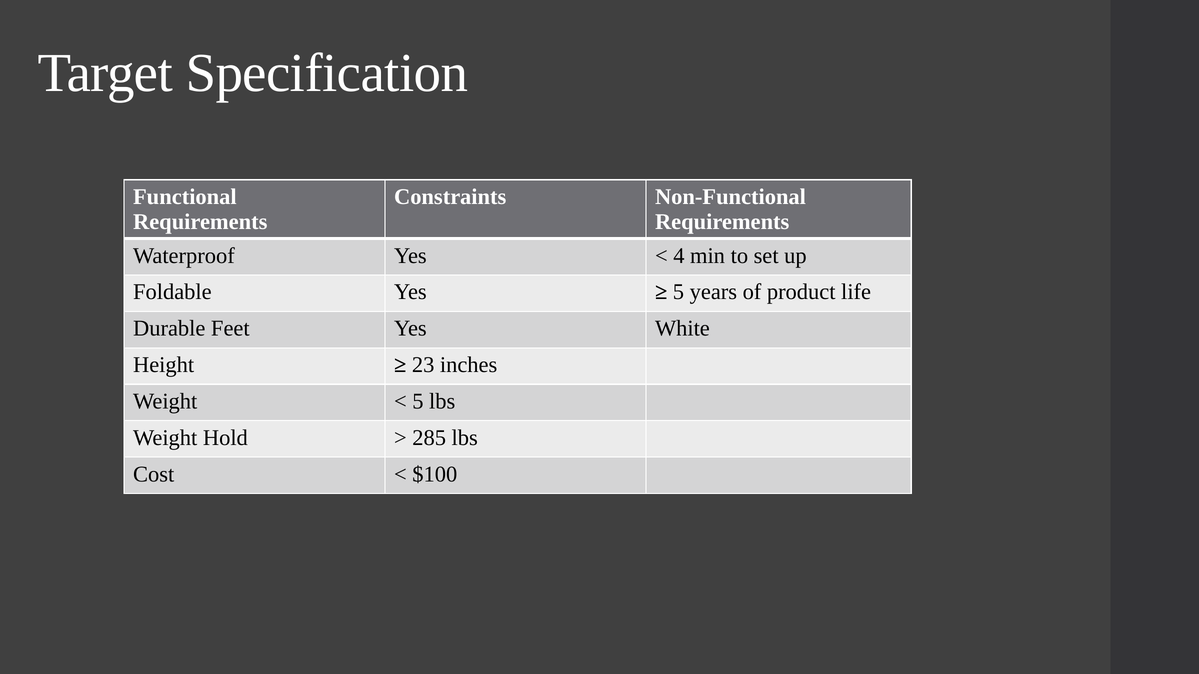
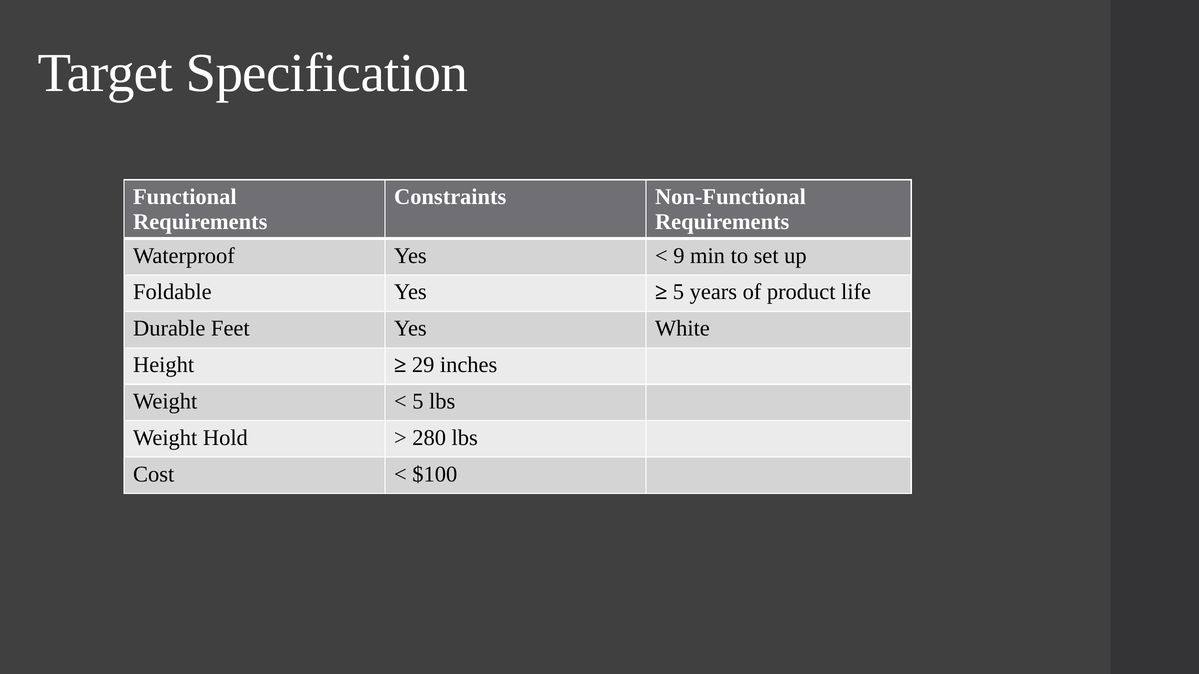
4: 4 -> 9 (679, 256)
23: 23 -> 29 (423, 365)
285: 285 -> 280 (429, 438)
